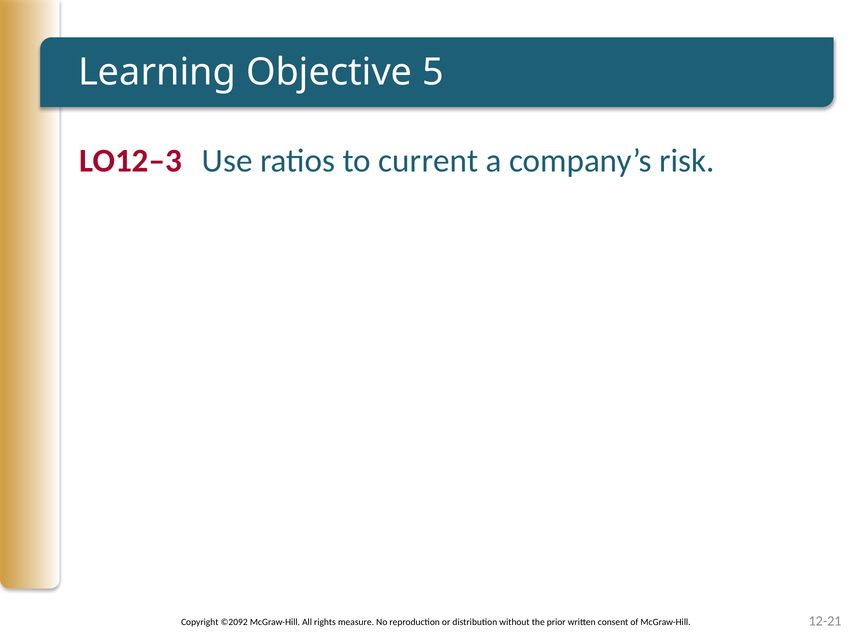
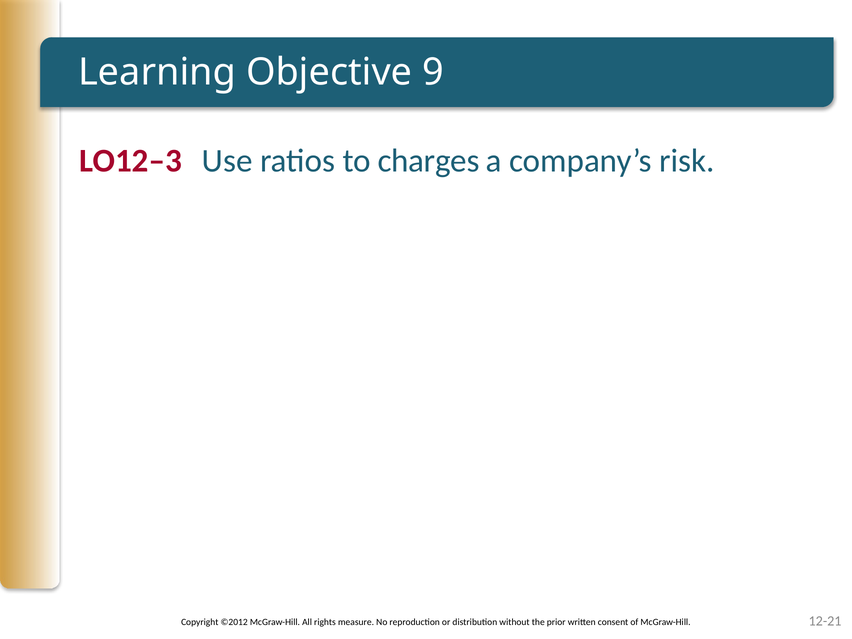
5: 5 -> 9 (433, 72)
current: current -> charges (429, 161)
©2092: ©2092 -> ©2012 (234, 622)
